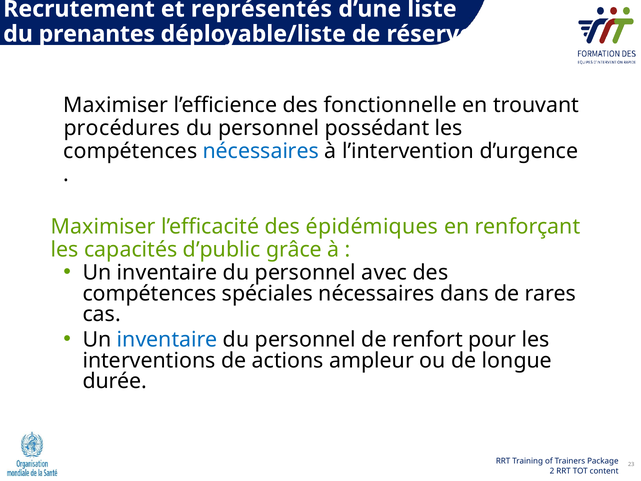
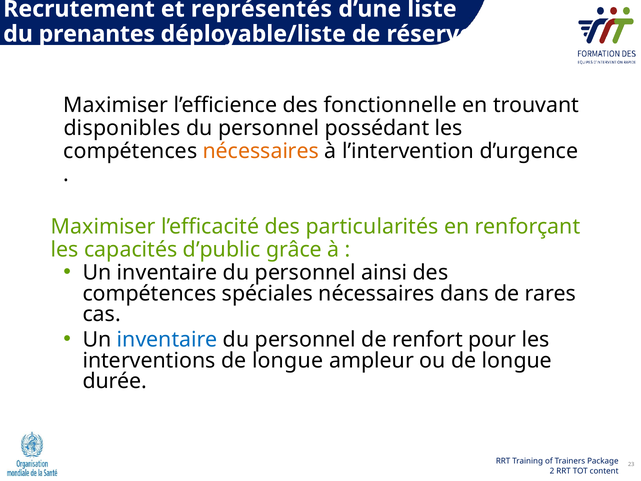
procédures: procédures -> disponibles (122, 128)
nécessaires colour: blue -> orange (261, 151)
épidémiques: épidémiques -> particularités (372, 226)
avec: avec -> ainsi (384, 273)
interventions de actions: actions -> longue (288, 360)
